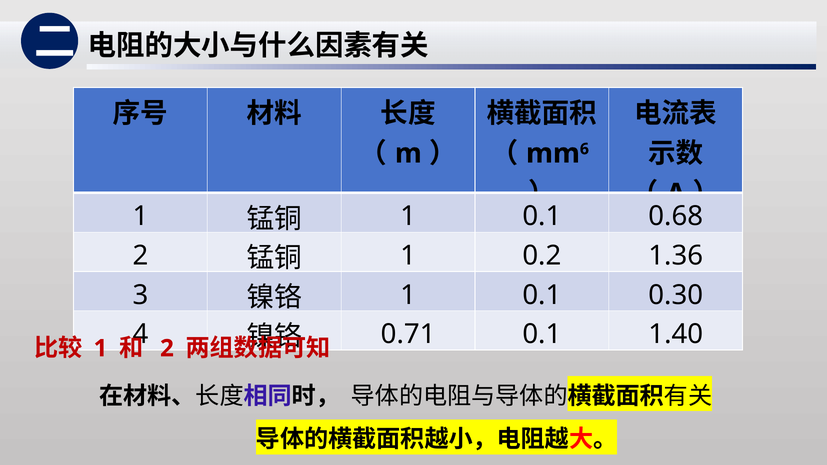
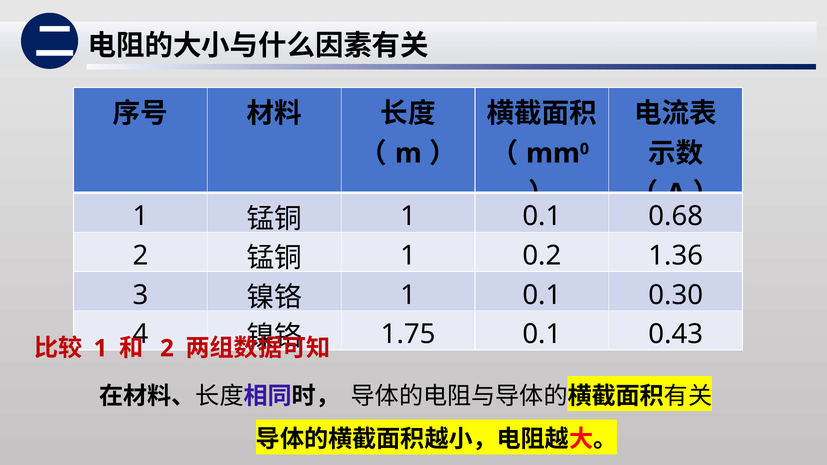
6: 6 -> 0 (584, 149)
0.71: 0.71 -> 1.75 (408, 334)
1.40: 1.40 -> 0.43 (676, 334)
